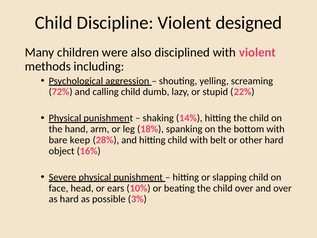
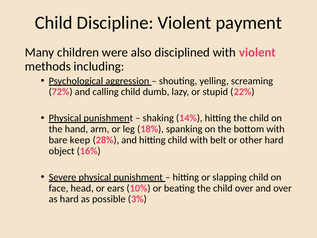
designed: designed -> payment (249, 23)
